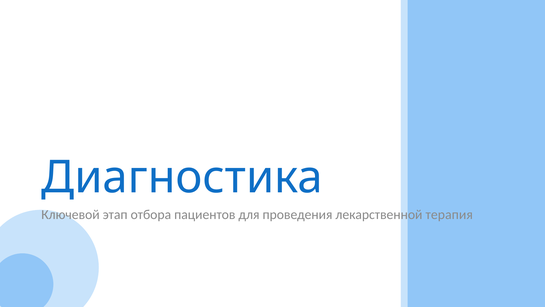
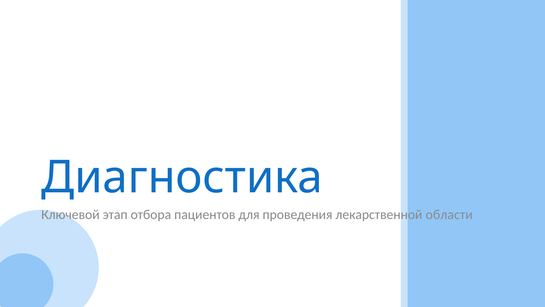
терапия: терапия -> области (449, 214)
